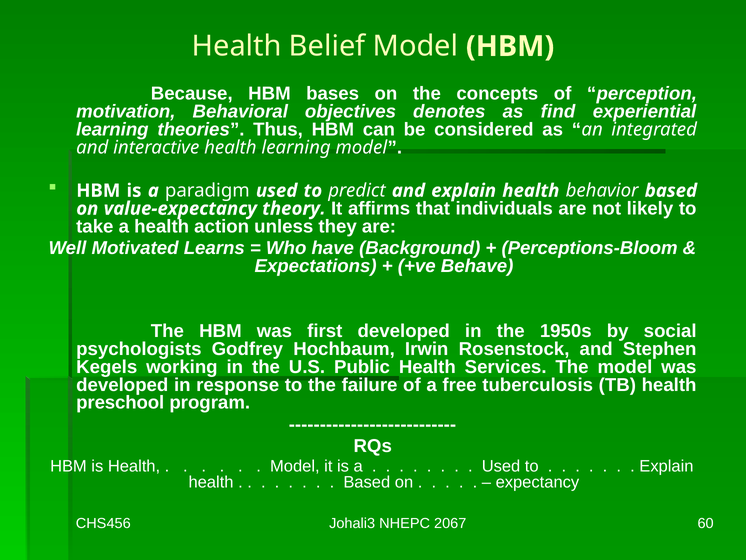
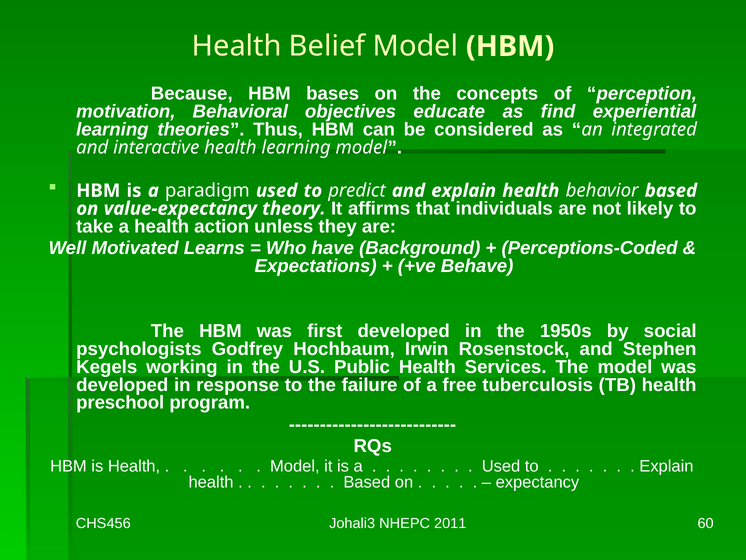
denotes: denotes -> educate (449, 111)
Perceptions-Bloom: Perceptions-Bloom -> Perceptions-Coded (590, 248)
2067: 2067 -> 2011 (450, 523)
